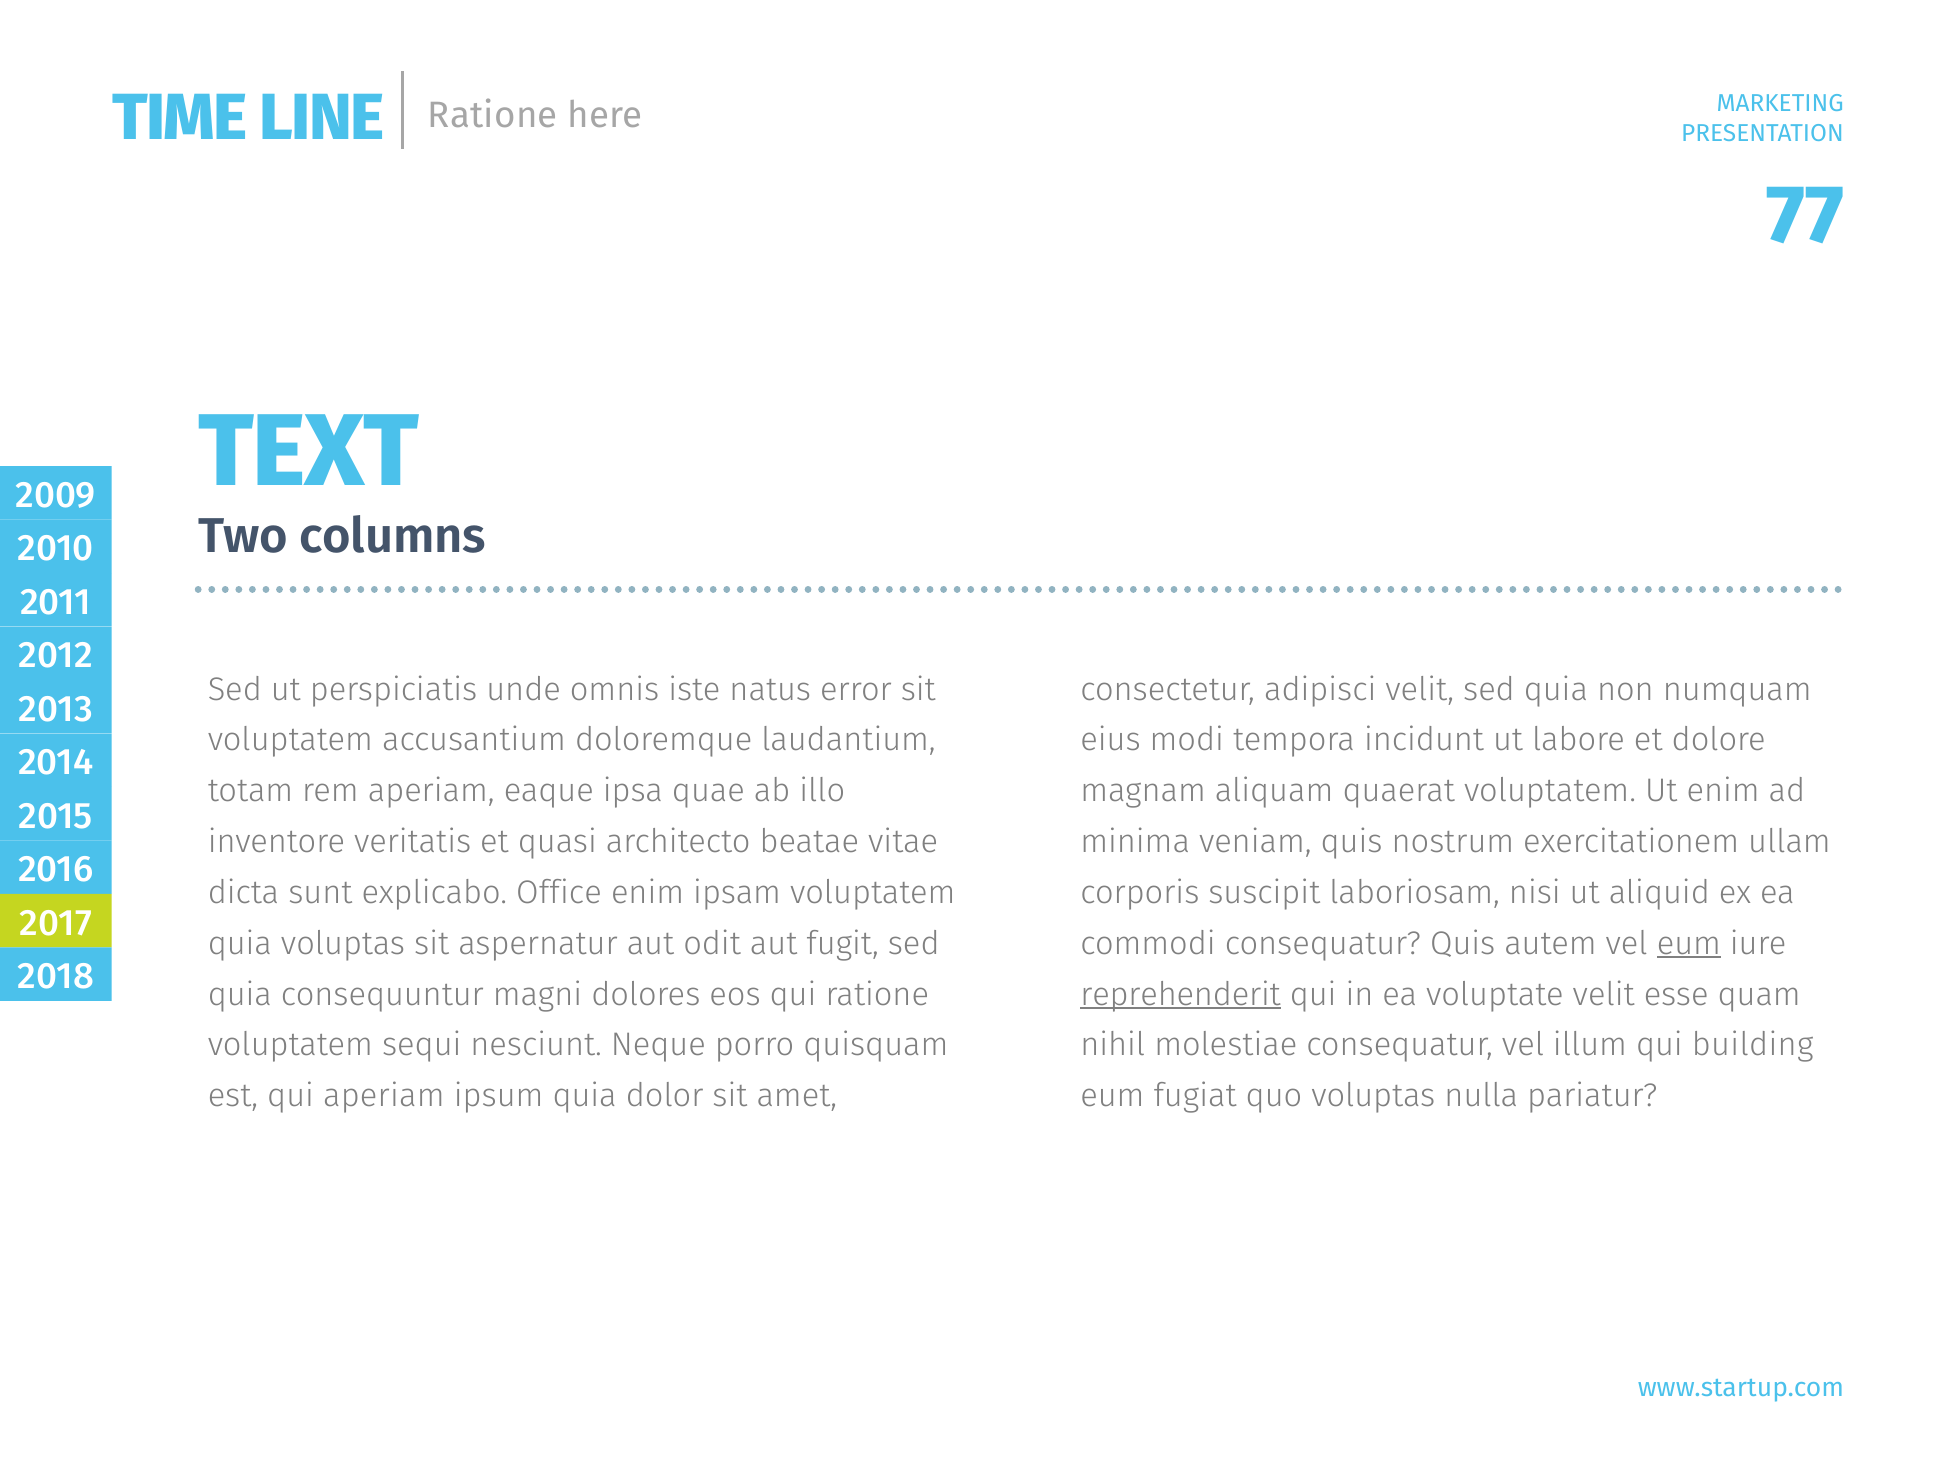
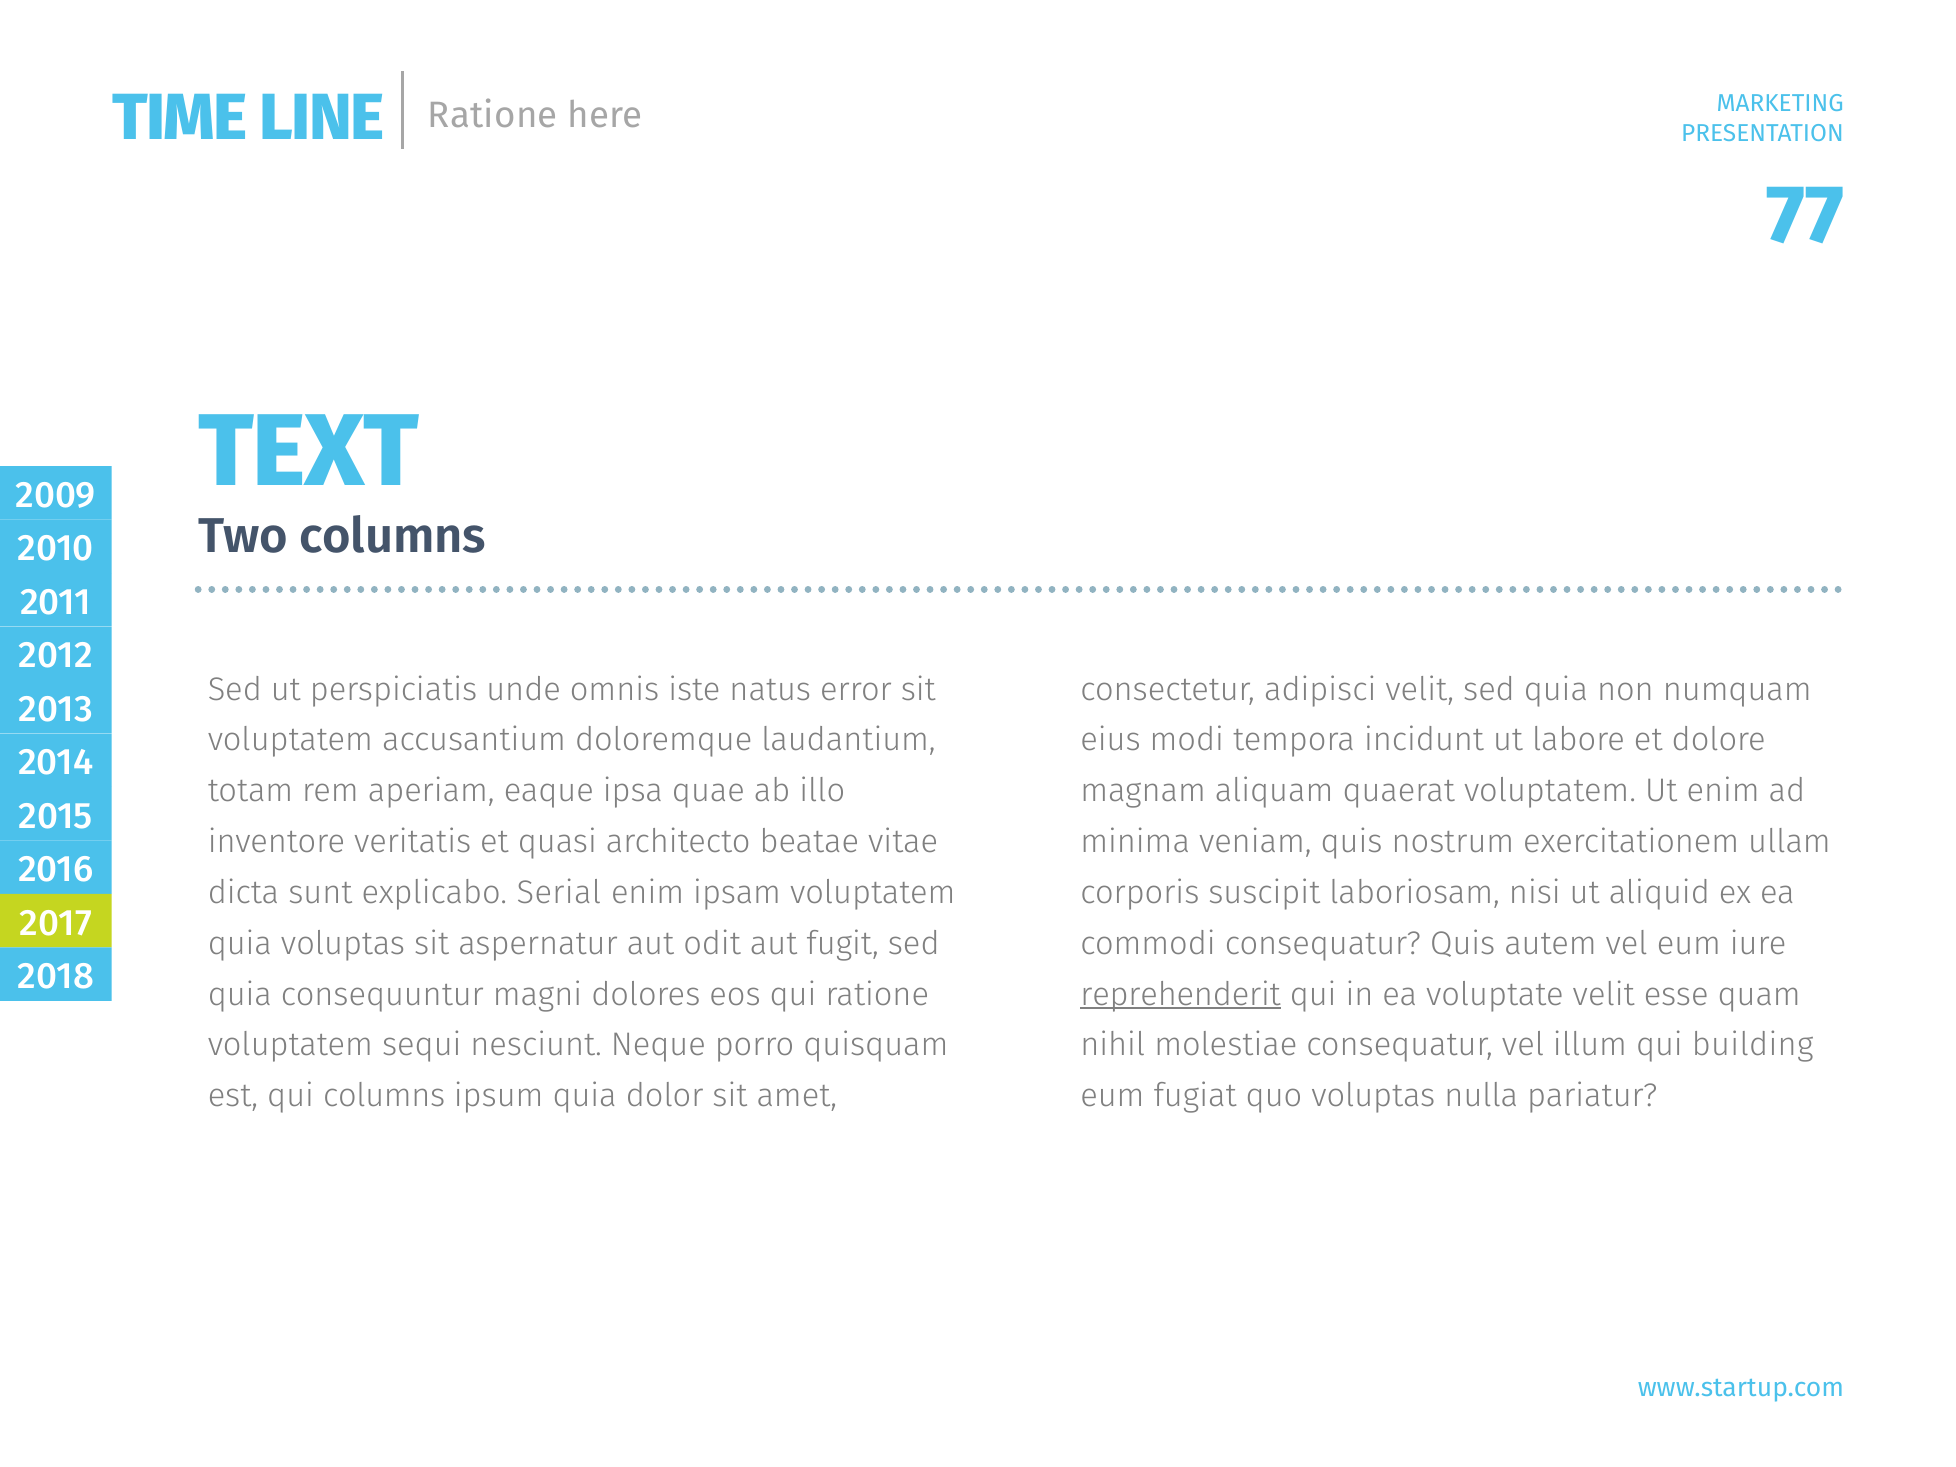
Office: Office -> Serial (559, 893)
eum underline: present -> none (1689, 943)
qui aperiam: aperiam -> columns (384, 1096)
